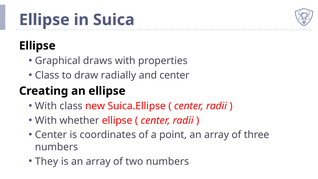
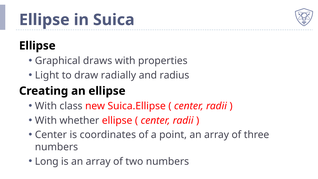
Class: Class -> Light (47, 75)
and center: center -> radius (174, 75)
They: They -> Long (47, 161)
